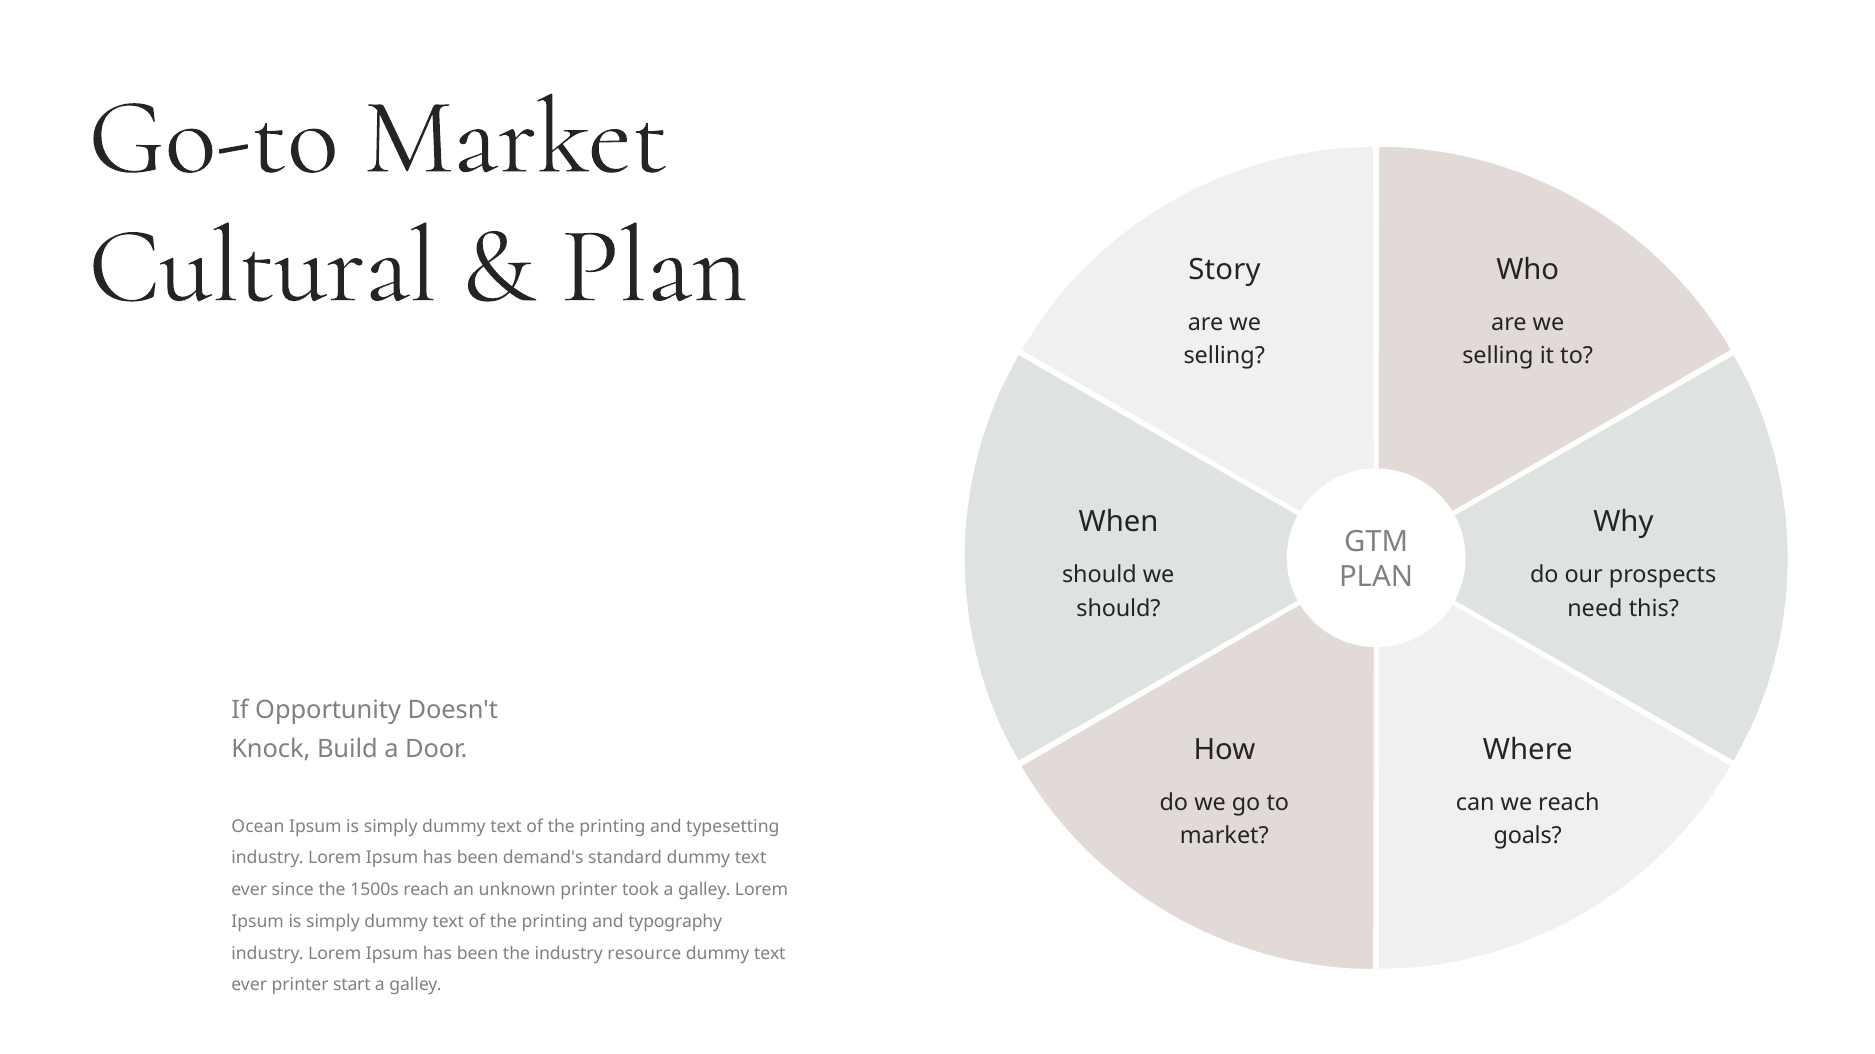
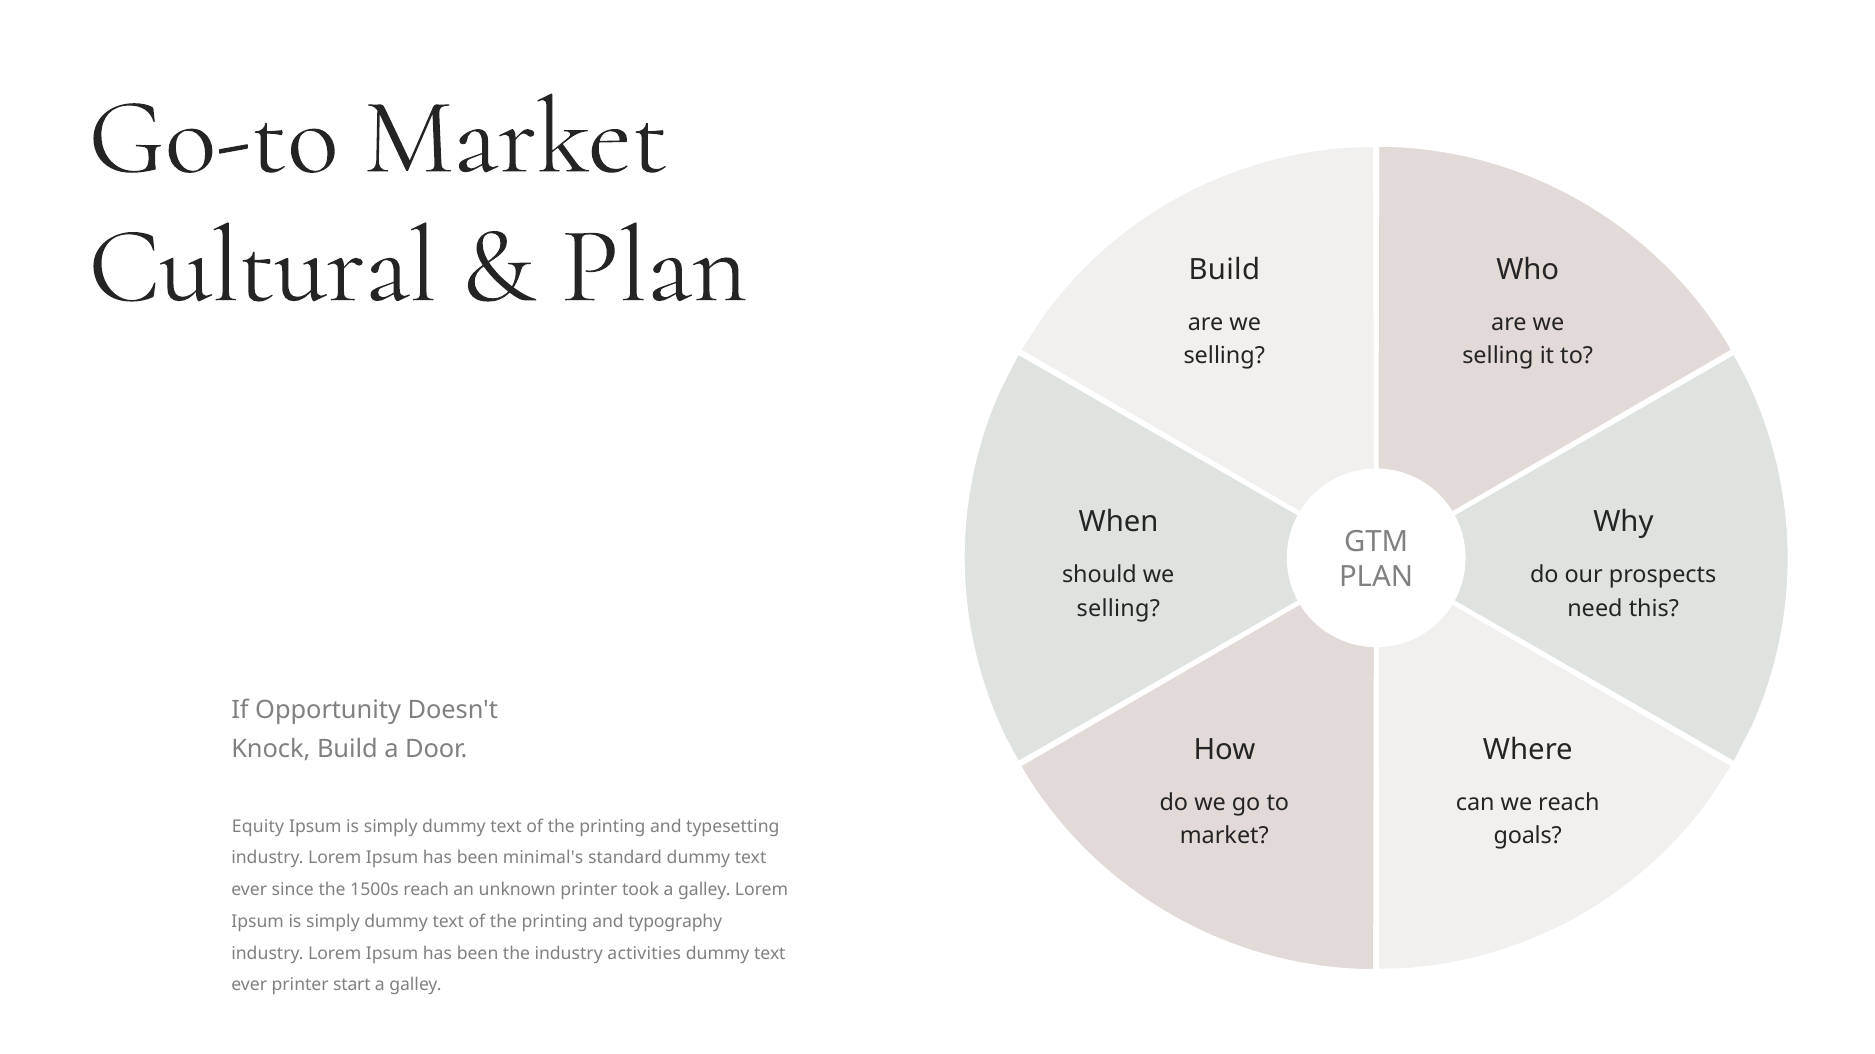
Story: Story -> Build (1224, 270)
should: should -> selling (1118, 609)
Ocean: Ocean -> Equity (258, 827)
demand's: demand's -> minimal's (543, 859)
resource: resource -> activities (644, 954)
